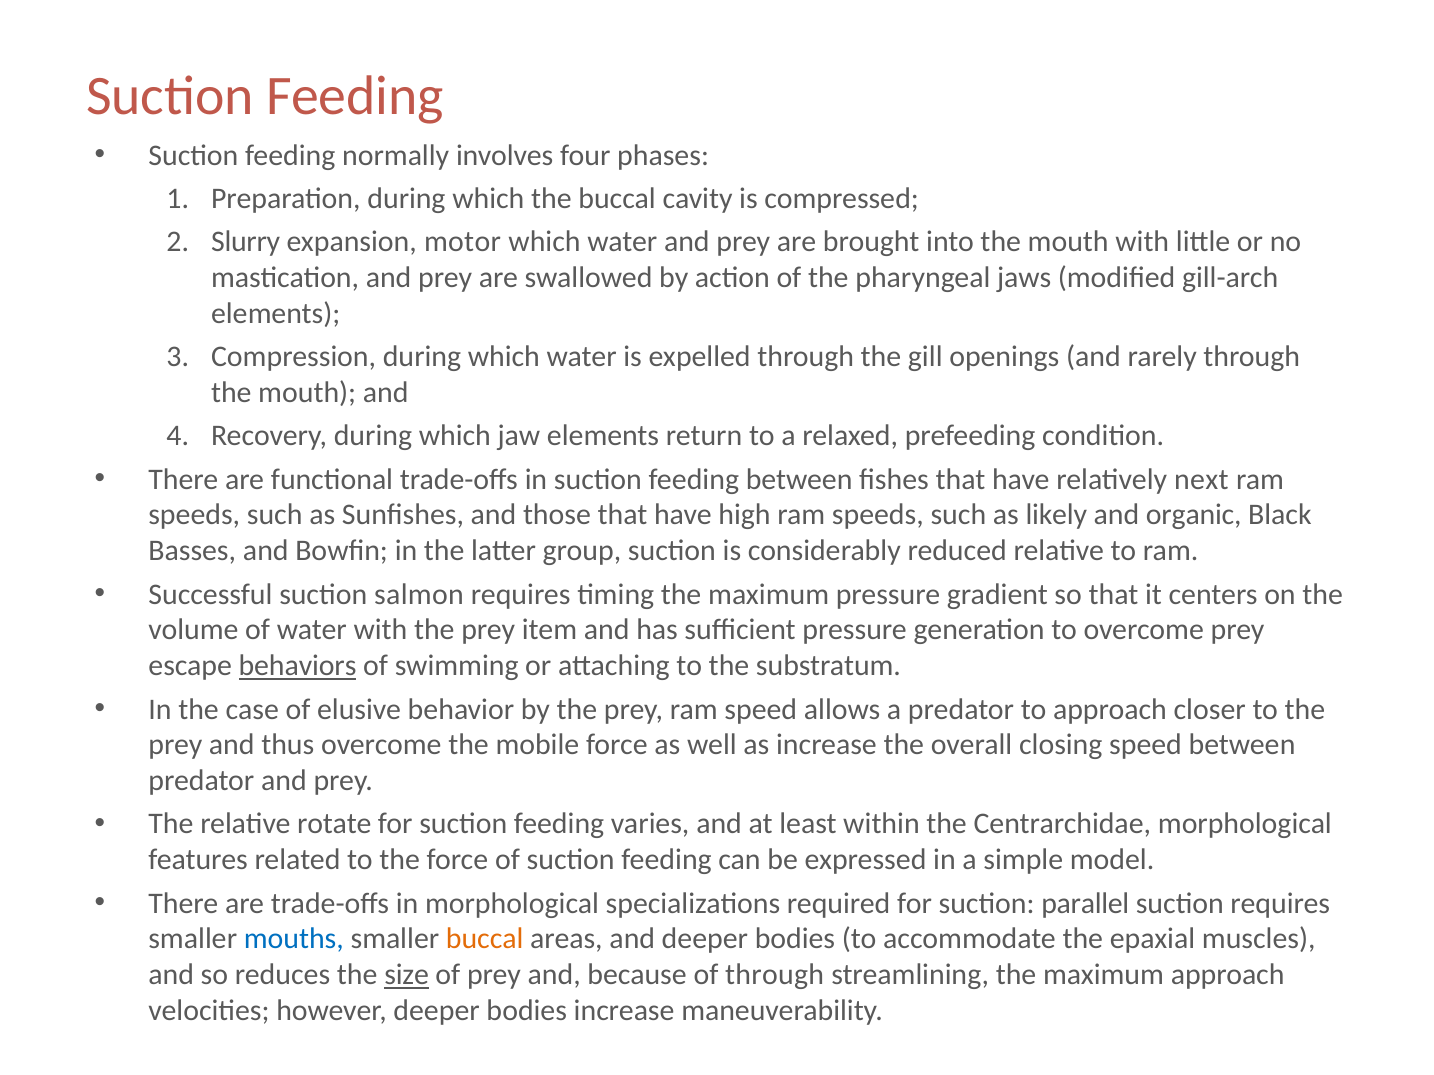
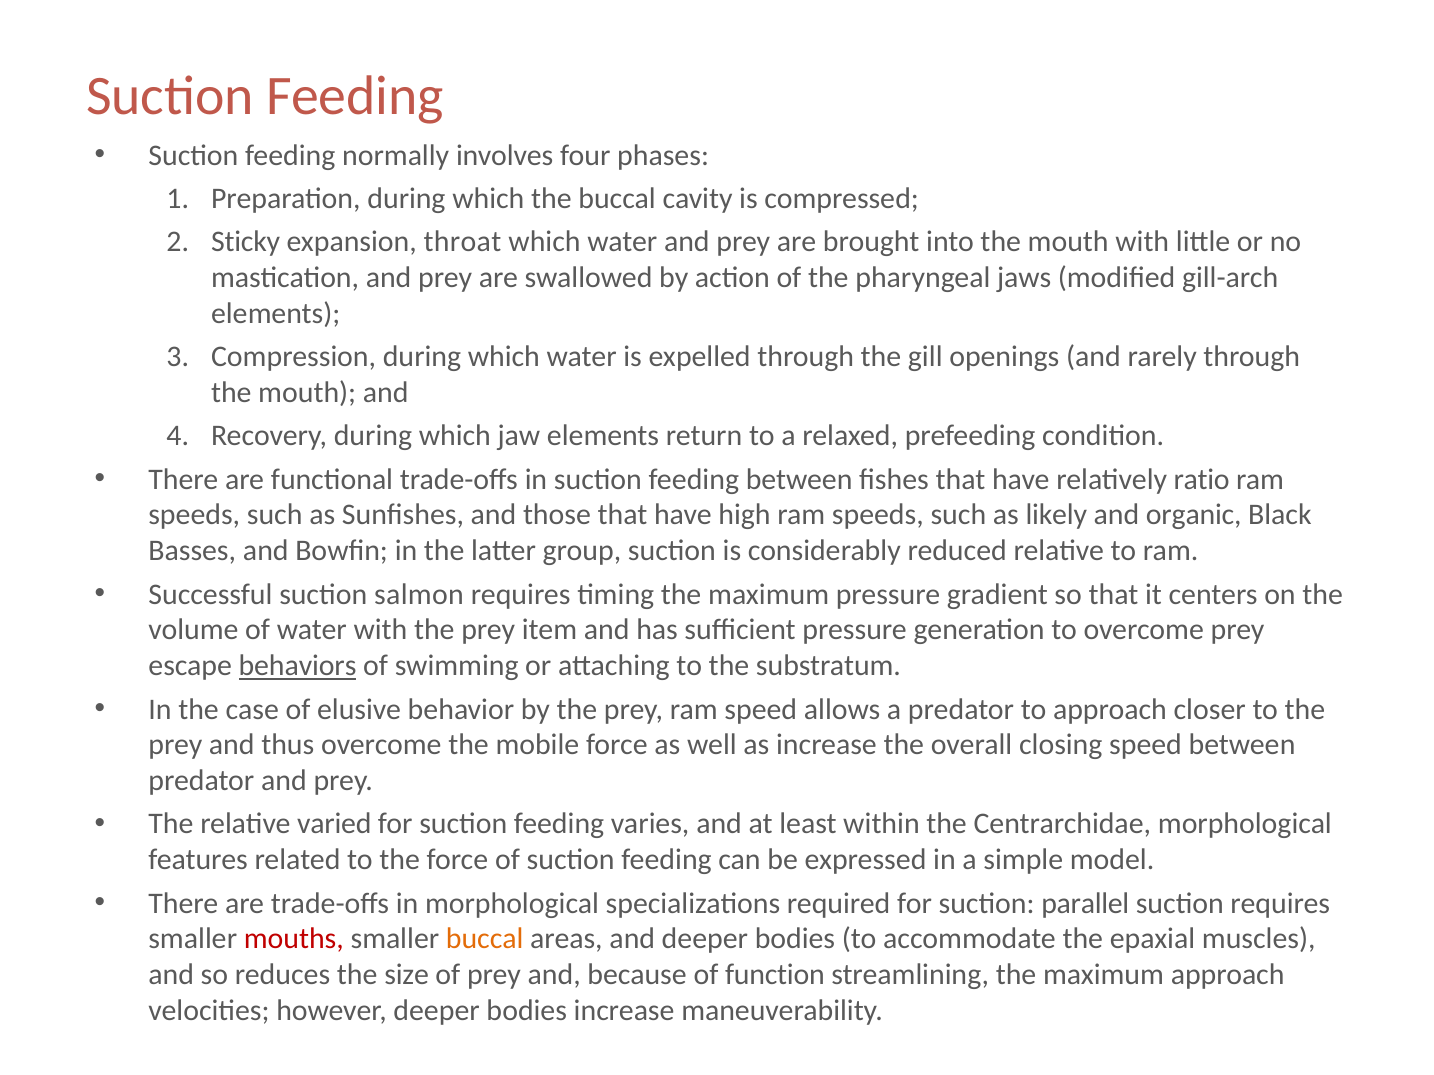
Slurry: Slurry -> Sticky (246, 242)
motor: motor -> throat (463, 242)
next: next -> ratio (1202, 480)
rotate: rotate -> varied (334, 825)
mouths colour: blue -> red (294, 940)
size underline: present -> none (407, 975)
of through: through -> function (775, 975)
